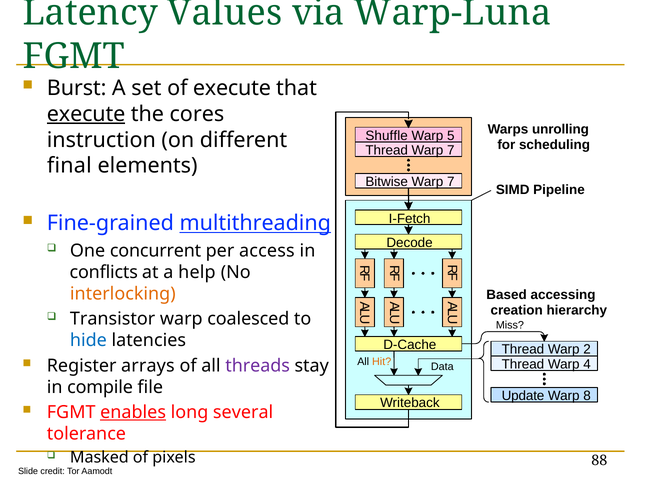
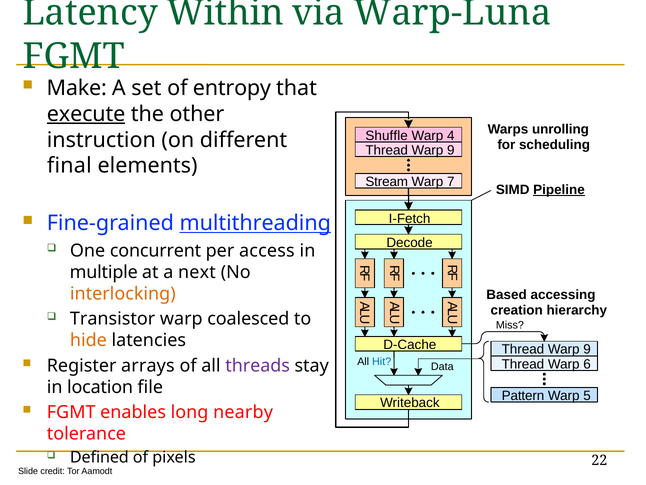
Values: Values -> Within (225, 13)
Burst: Burst -> Make (77, 88)
of execute: execute -> entropy (232, 88)
cores: cores -> other (197, 114)
5: 5 -> 4 (451, 135)
7: 7 -> 9 (451, 150)
Bitwise: Bitwise -> Stream (387, 182)
Pipeline underline: none -> present (559, 189)
conflicts: conflicts -> multiple (104, 272)
help: help -> next (197, 272)
hide colour: blue -> orange (88, 340)
2: 2 -> 9 (587, 349)
Hit colour: orange -> blue (382, 361)
4: 4 -> 6 (587, 364)
compile: compile -> location (100, 387)
Update: Update -> Pattern (523, 395)
8: 8 -> 5 (587, 395)
enables underline: present -> none (133, 412)
several: several -> nearby (243, 412)
Masked: Masked -> Defined (99, 457)
88: 88 -> 22 (599, 460)
